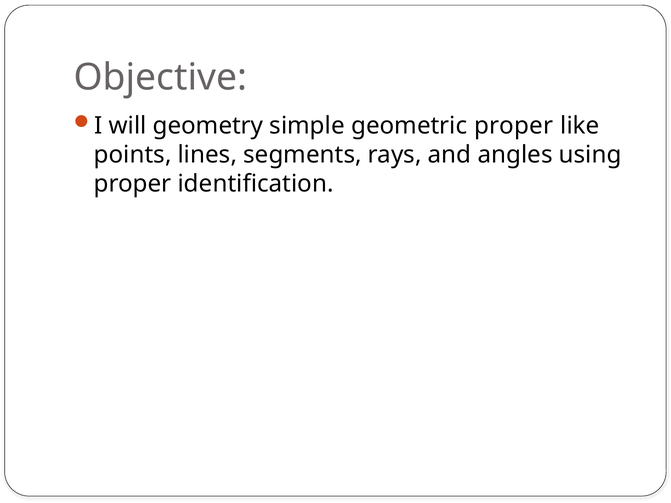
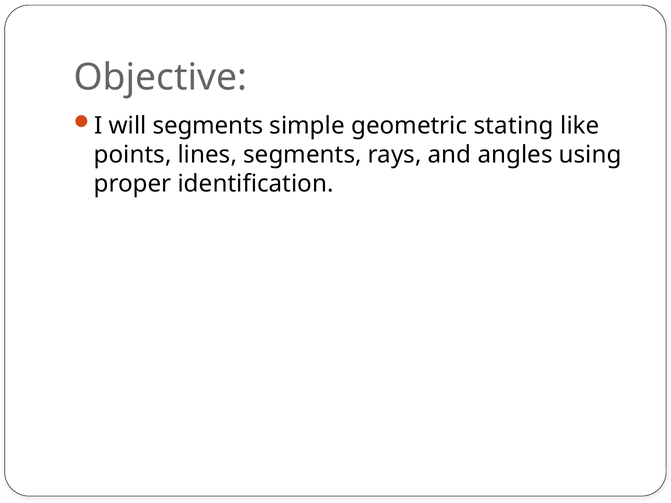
will geometry: geometry -> segments (208, 126)
geometric proper: proper -> stating (514, 126)
